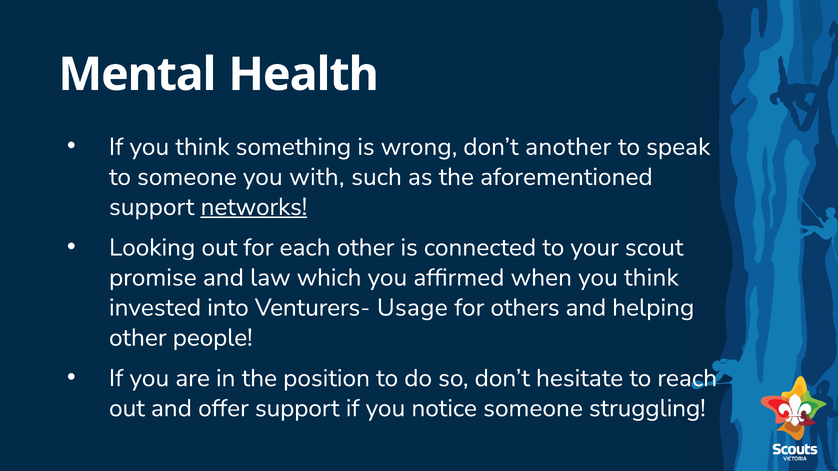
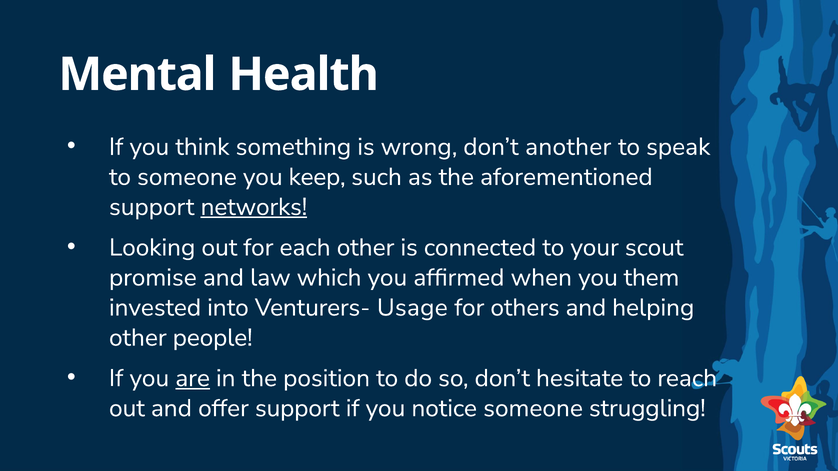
with: with -> keep (317, 177)
when you think: think -> them (651, 278)
are underline: none -> present (193, 378)
